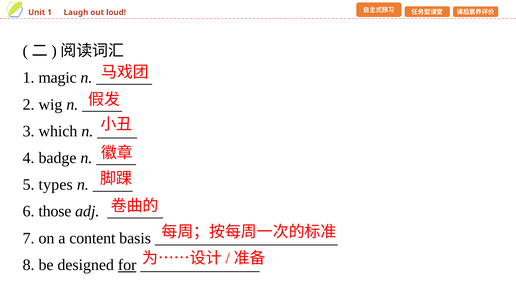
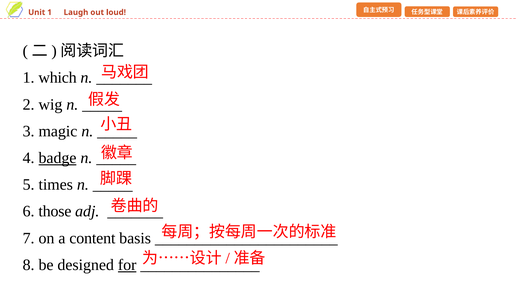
magic: magic -> which (58, 78)
which: which -> magic (58, 131)
badge underline: none -> present (57, 158)
types: types -> times (56, 185)
